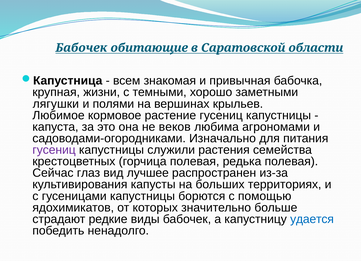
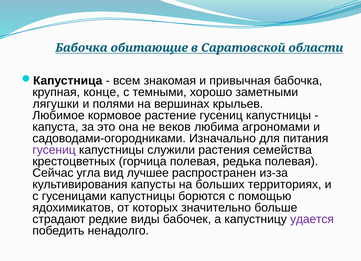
Бабочек: Бабочек -> Бабочка (81, 48)
жизни: жизни -> конце (102, 92)
глаз: глаз -> угла (88, 173)
удается colour: blue -> purple (312, 220)
